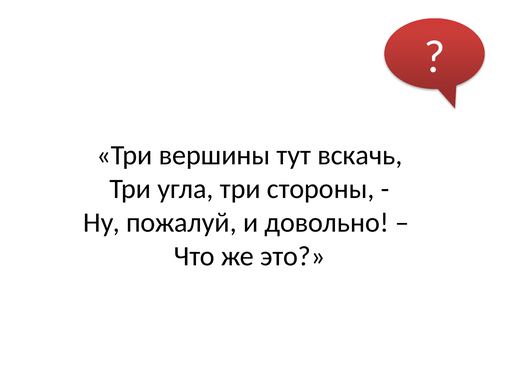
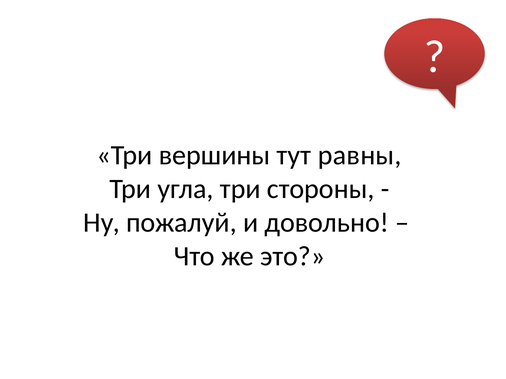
вскачь: вскачь -> равны (360, 155)
